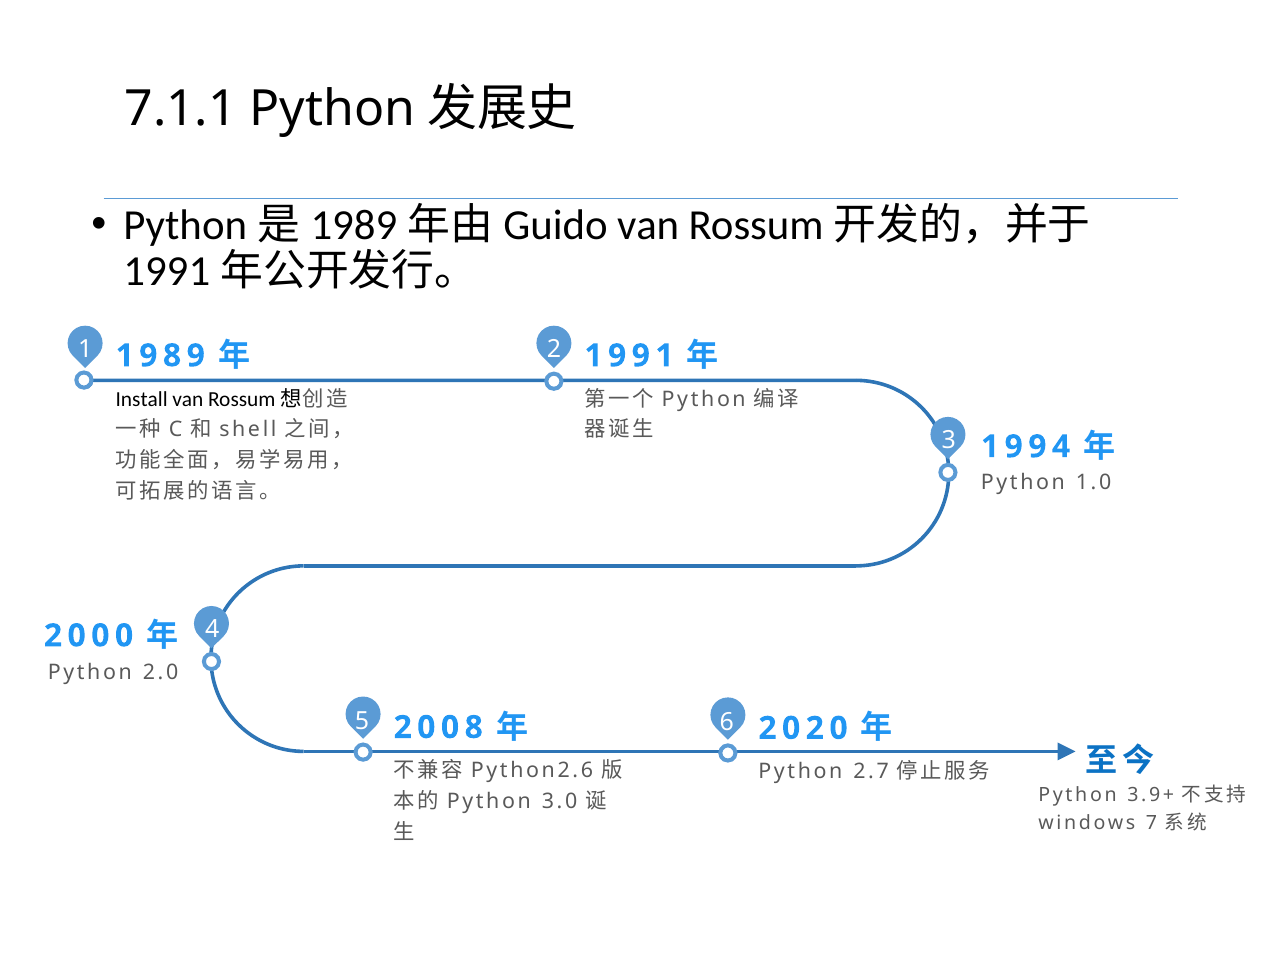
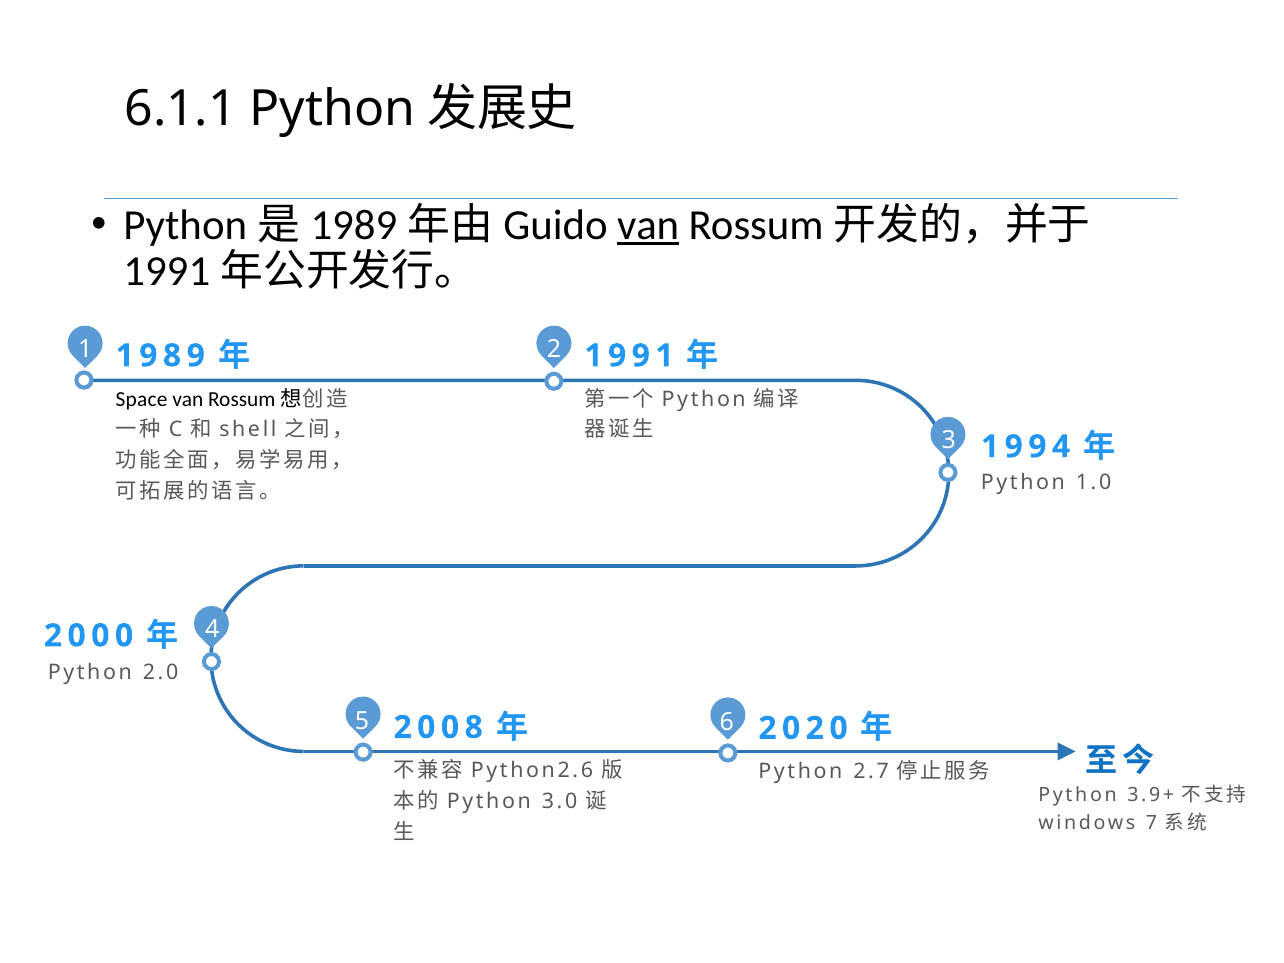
7.1.1: 7.1.1 -> 6.1.1 (181, 109)
van underline: none -> present (648, 225)
Install: Install -> Space (142, 399)
